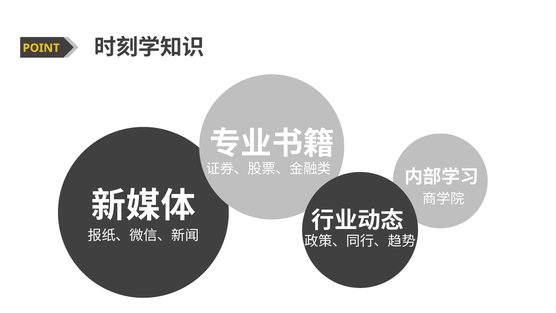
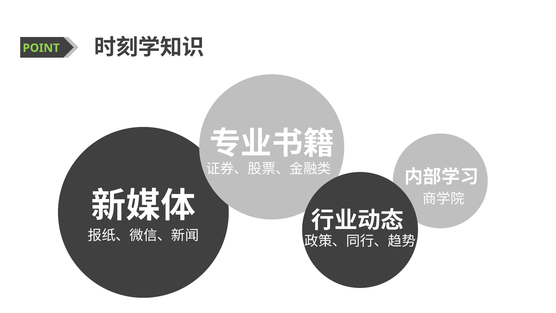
POINT colour: yellow -> light green (41, 48)
